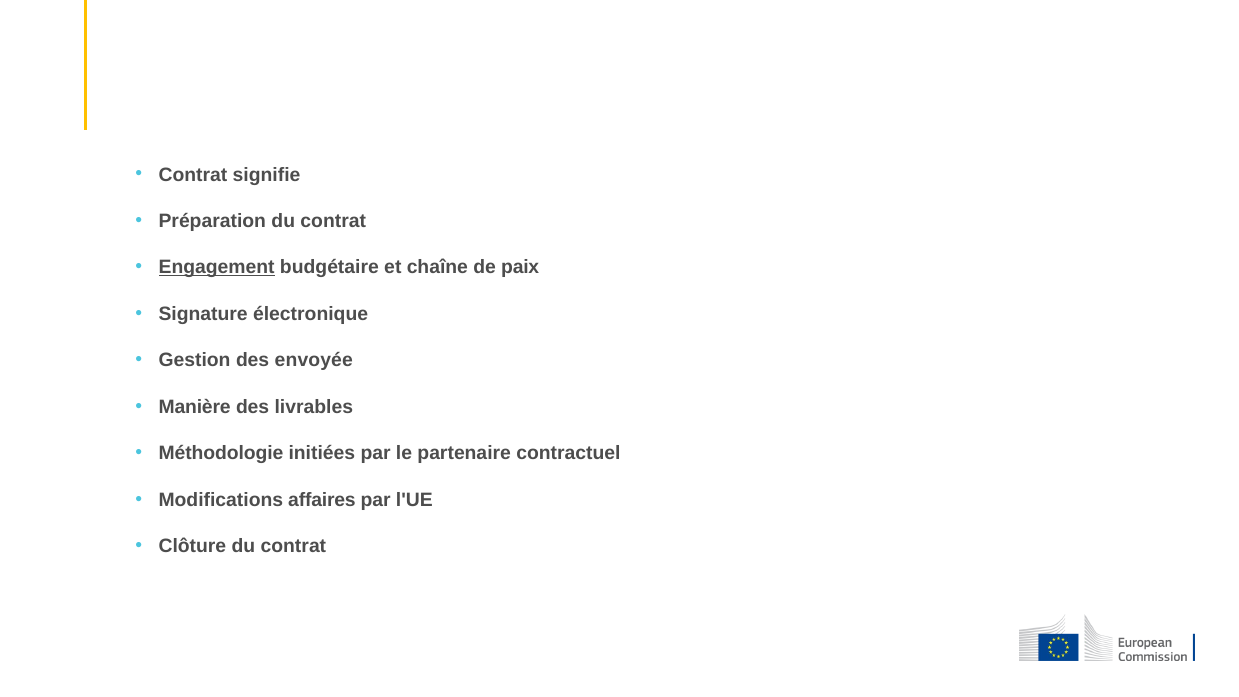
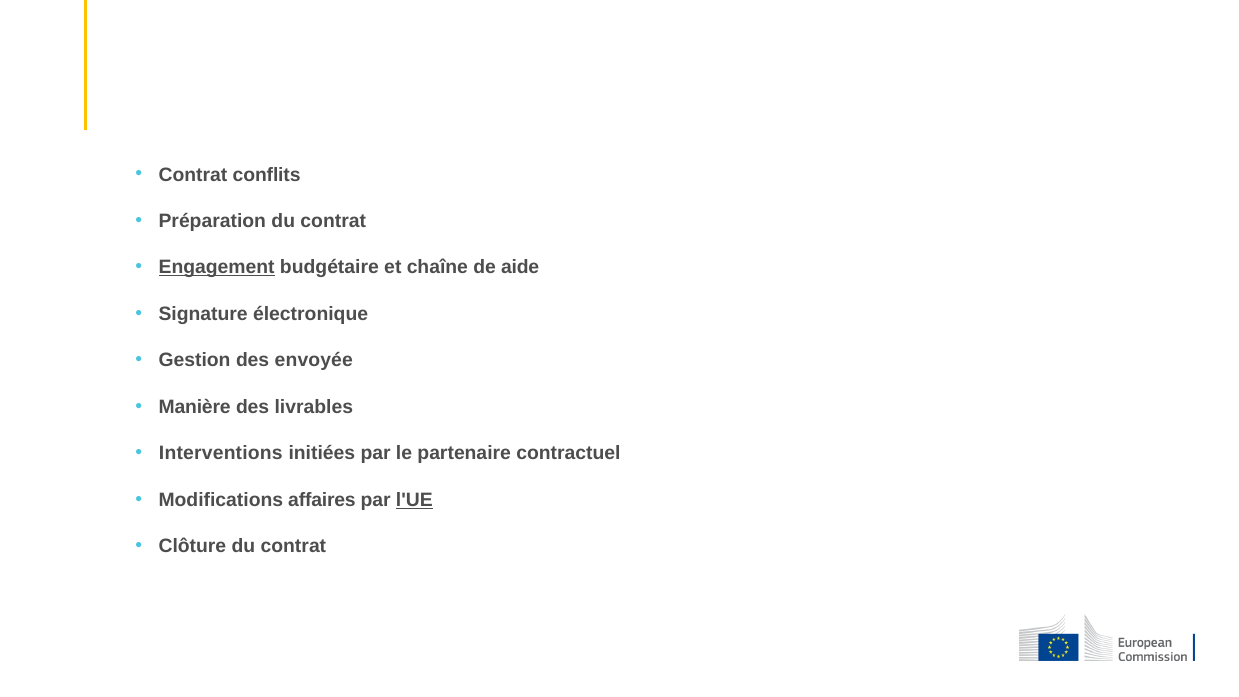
signifie: signifie -> conflits (267, 175)
paix: paix -> aide (520, 268)
Méthodologie: Méthodologie -> Interventions (221, 453)
l'UE underline: none -> present (414, 500)
